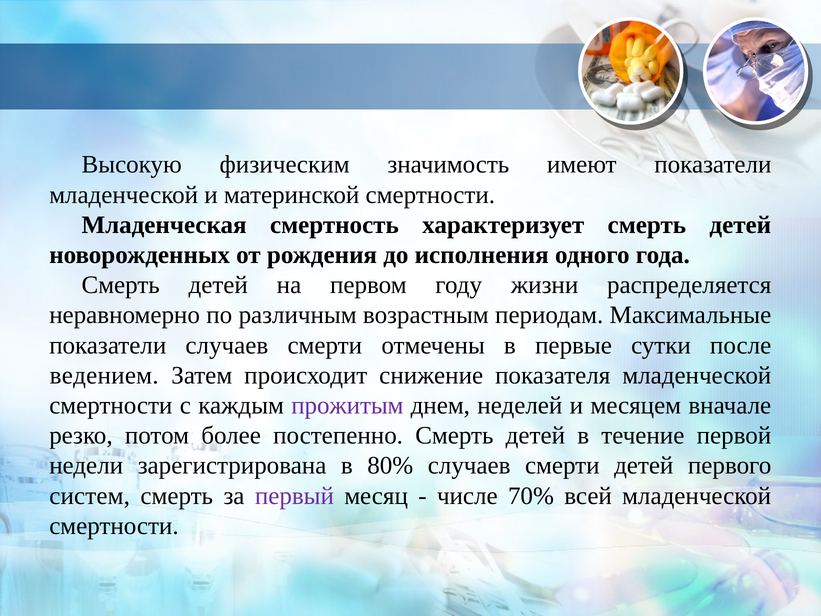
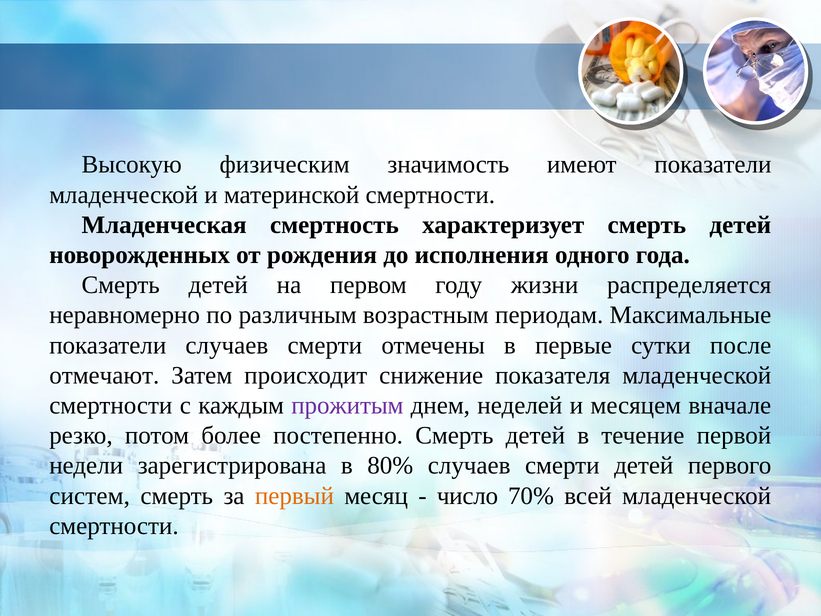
ведением: ведением -> отмечают (104, 375)
первый colour: purple -> orange (294, 496)
числе: числе -> число (467, 496)
